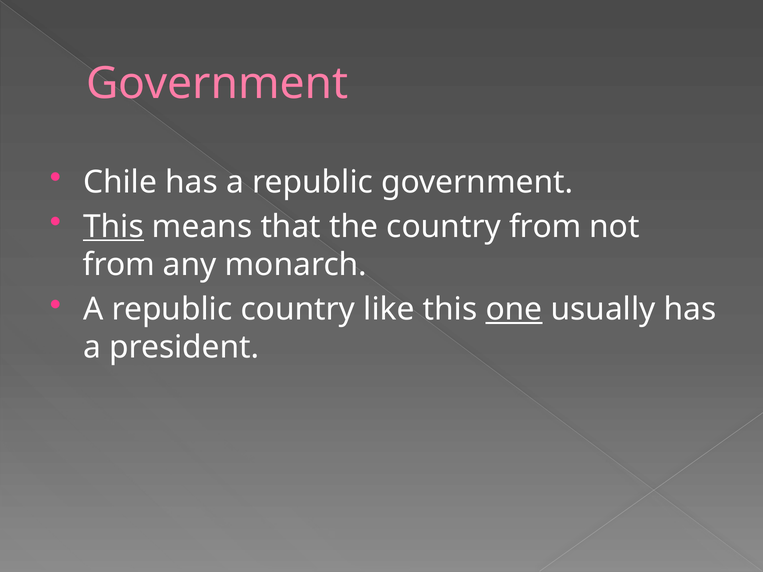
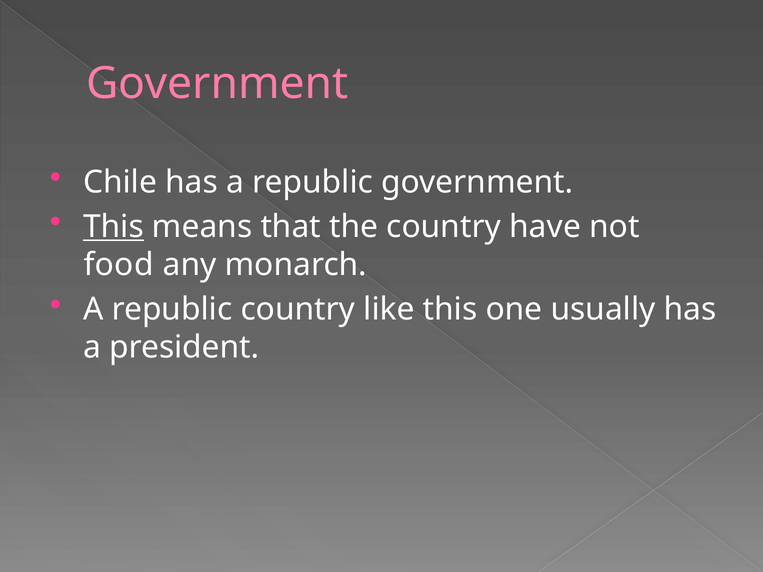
country from: from -> have (545, 227)
from: from -> food (119, 265)
one underline: present -> none (514, 309)
